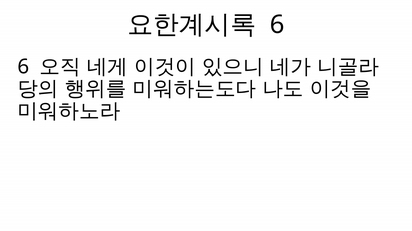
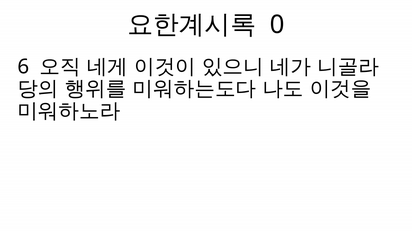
6: 6 -> 0 (277, 25)
